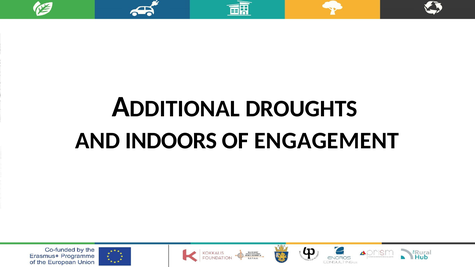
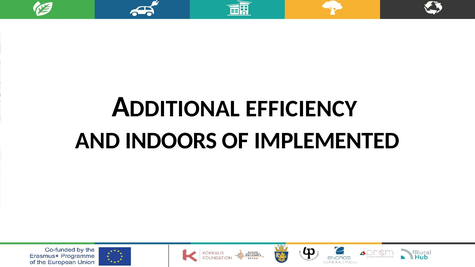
DROUGHTS: DROUGHTS -> EFFICIENCY (301, 109)
ENGAGEMENT: ENGAGEMENT -> IMPLEMENTED (327, 141)
